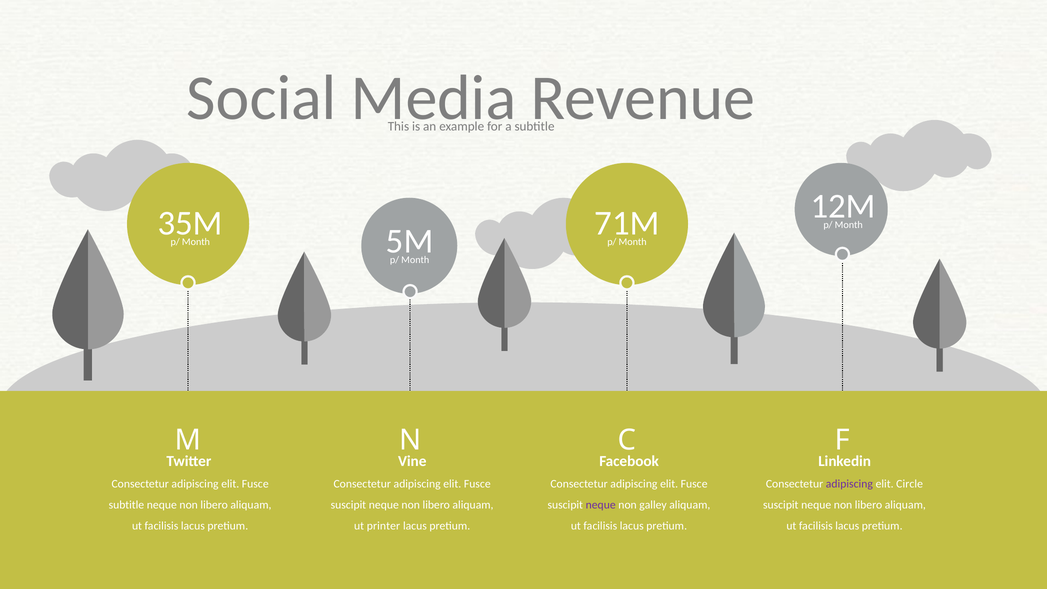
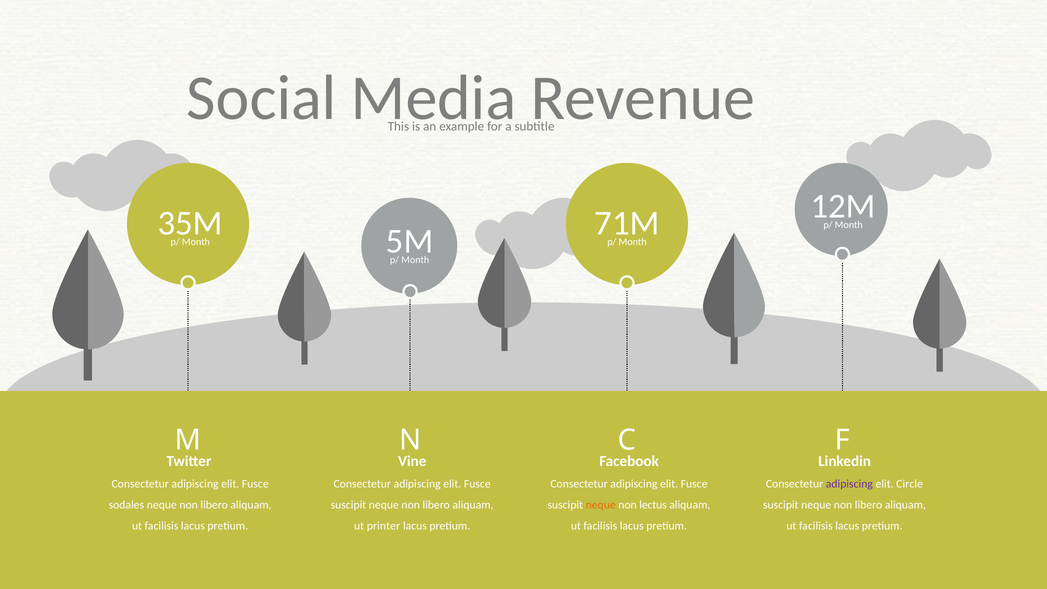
subtitle: subtitle -> sodales (126, 505)
neque colour: purple -> orange (601, 505)
galley: galley -> lectus (653, 505)
